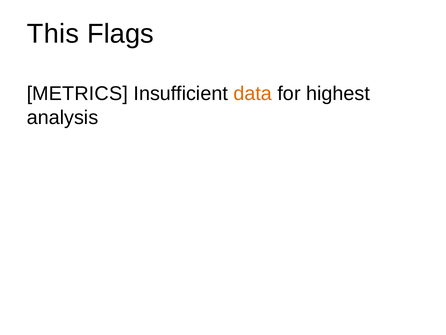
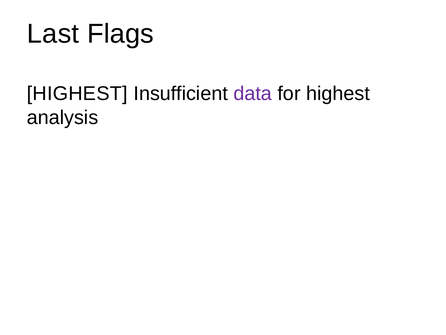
This: This -> Last (53, 34)
METRICS: METRICS -> HIGHEST (77, 94)
data colour: orange -> purple (253, 94)
